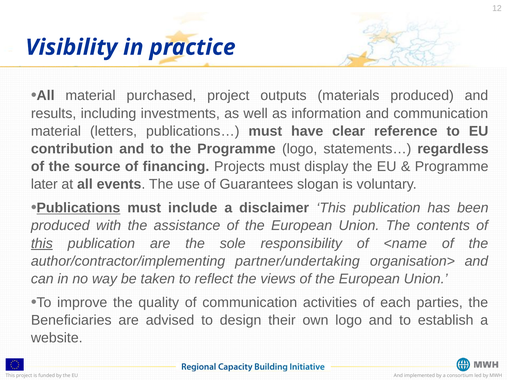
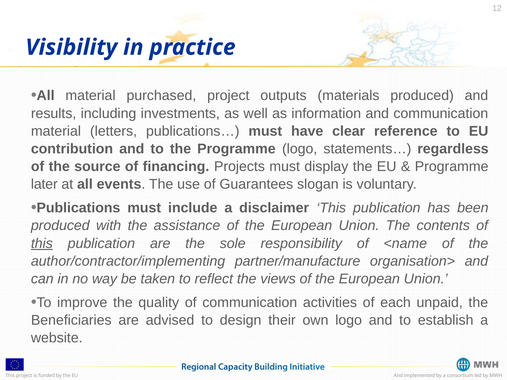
Publications underline: present -> none (78, 208)
partner/undertaking: partner/undertaking -> partner/manufacture (298, 261)
parties: parties -> unpaid (440, 303)
